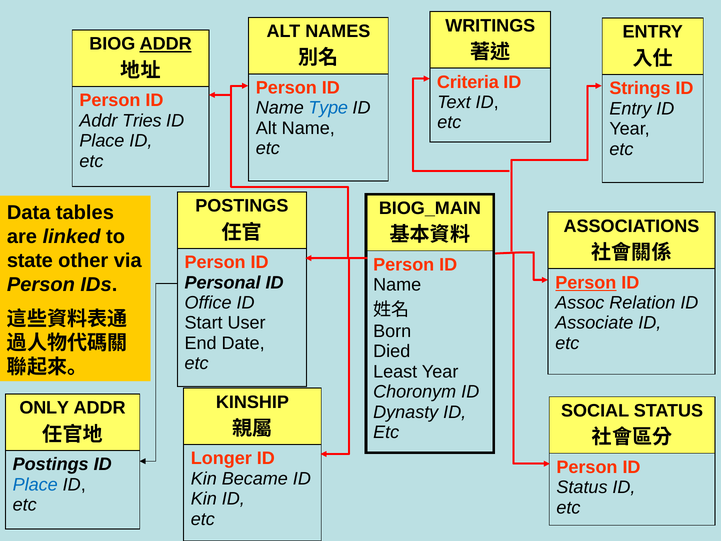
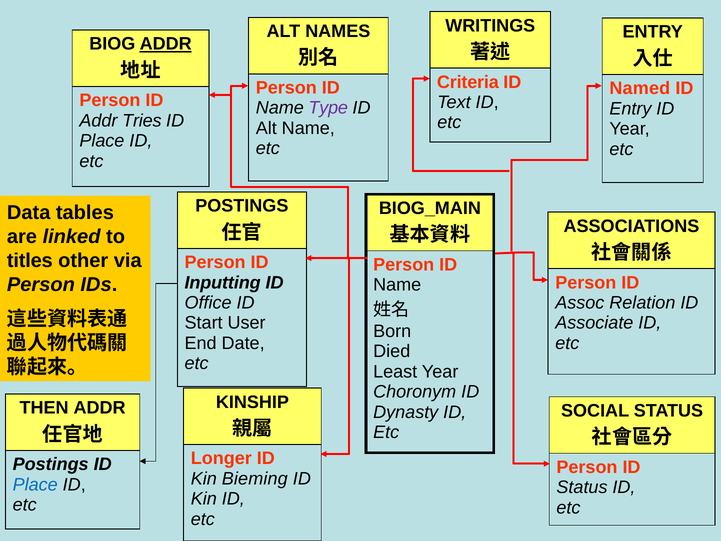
Strings: Strings -> Named (640, 88)
Type colour: blue -> purple (328, 108)
state: state -> titles (30, 261)
Personal: Personal -> Inputting (223, 282)
Person underline: present -> none (586, 282)
ONLY: ONLY -> THEN (44, 408)
Became: Became -> Bieming (255, 479)
